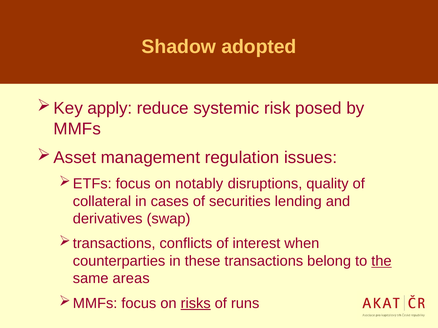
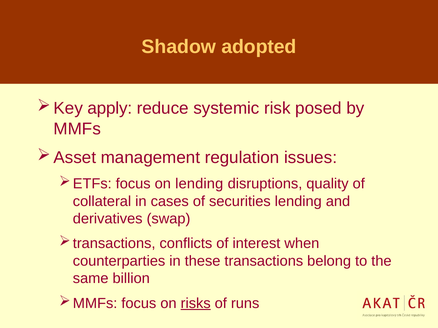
on notably: notably -> lending (199, 184)
the underline: present -> none (381, 261)
areas: areas -> billion (131, 279)
